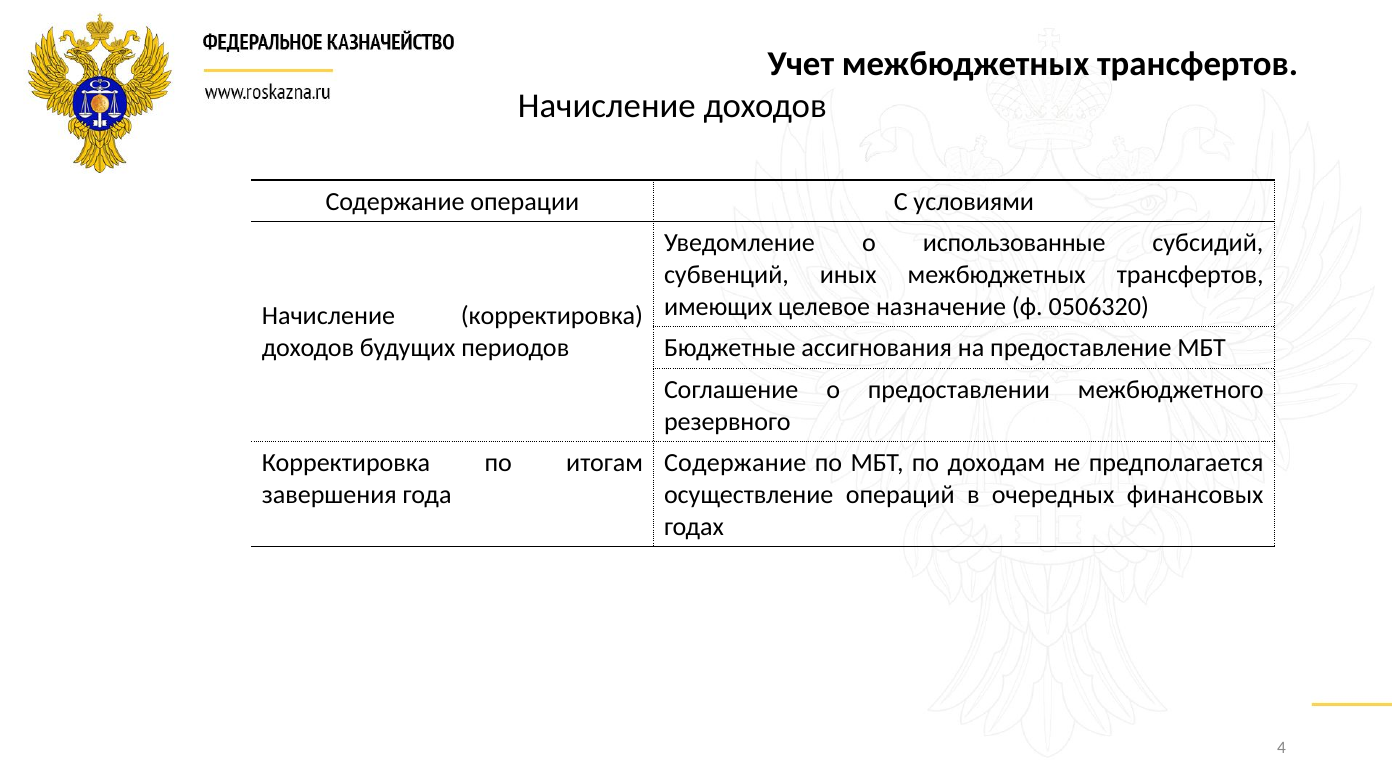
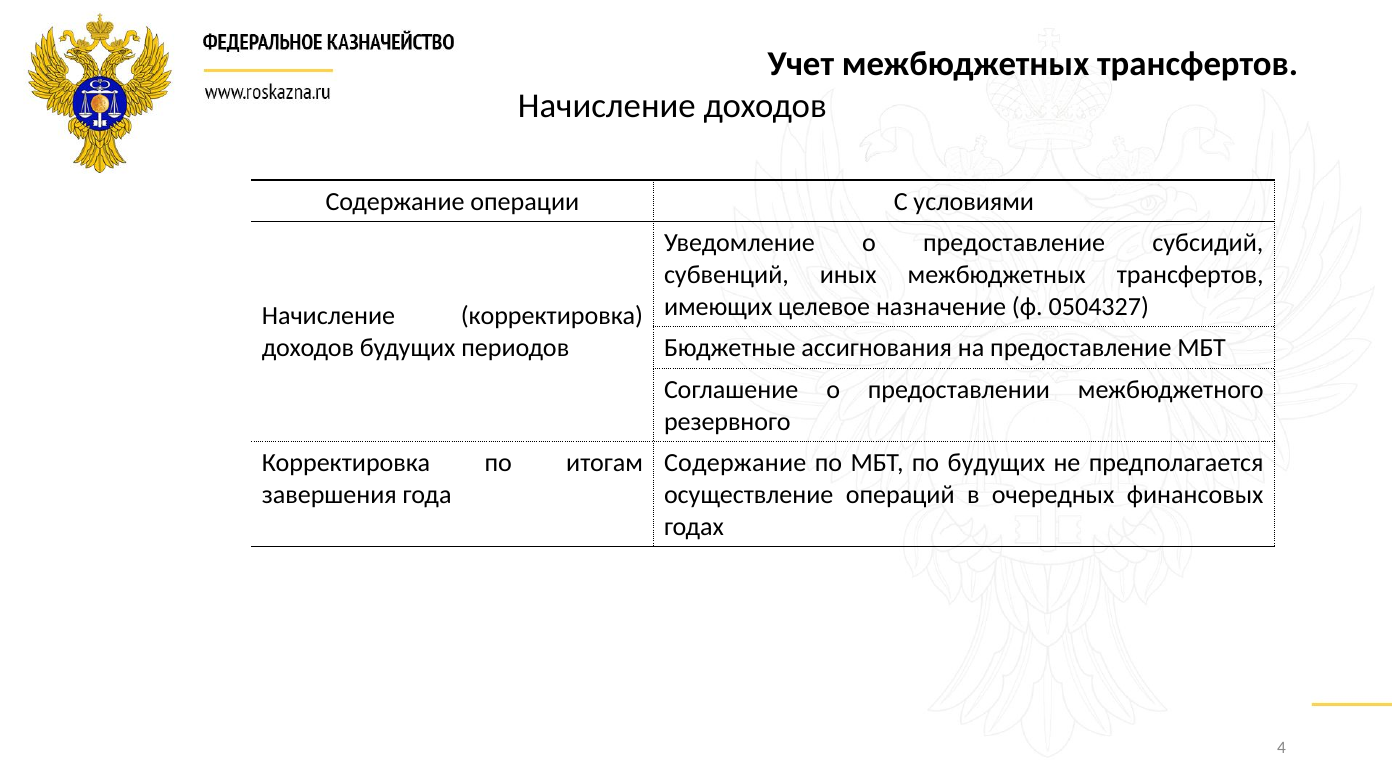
о использованные: использованные -> предоставление (1014, 243)
0506320: 0506320 -> 0504327 (1099, 307)
по доходам: доходам -> будущих (996, 463)
